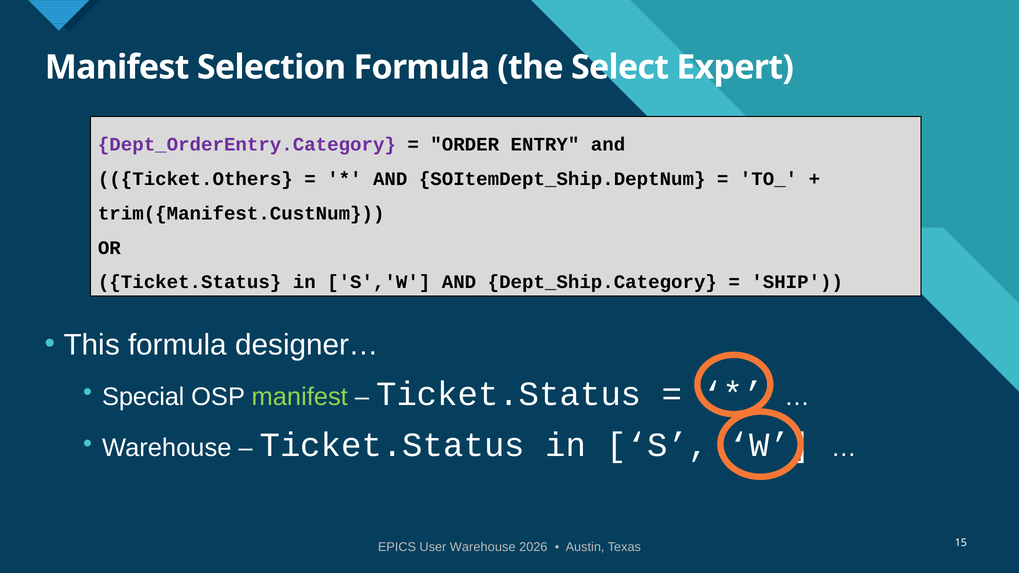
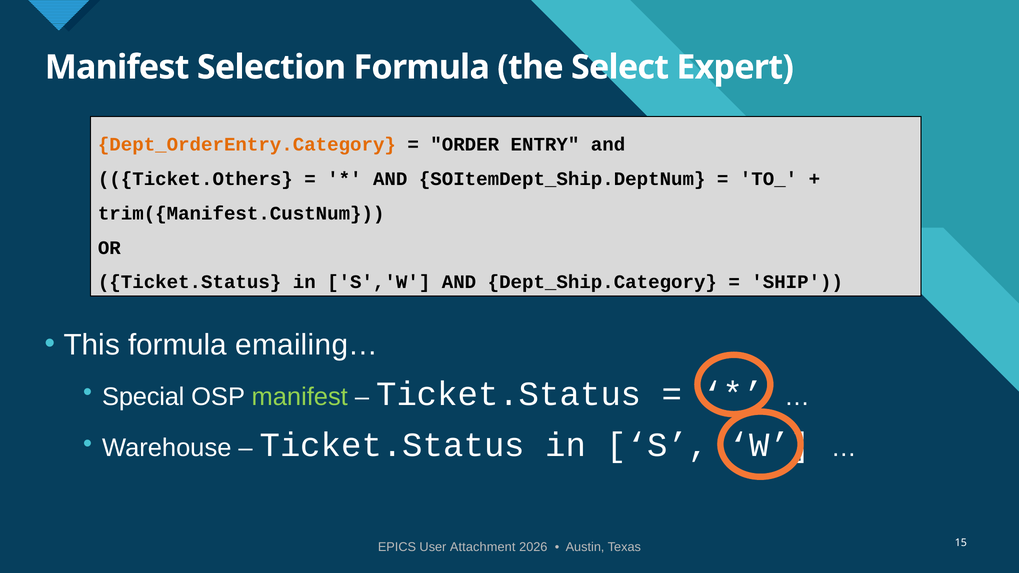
Dept_OrderEntry.Category colour: purple -> orange (247, 145)
designer…: designer… -> emailing… (307, 345)
User Warehouse: Warehouse -> Attachment (483, 547)
